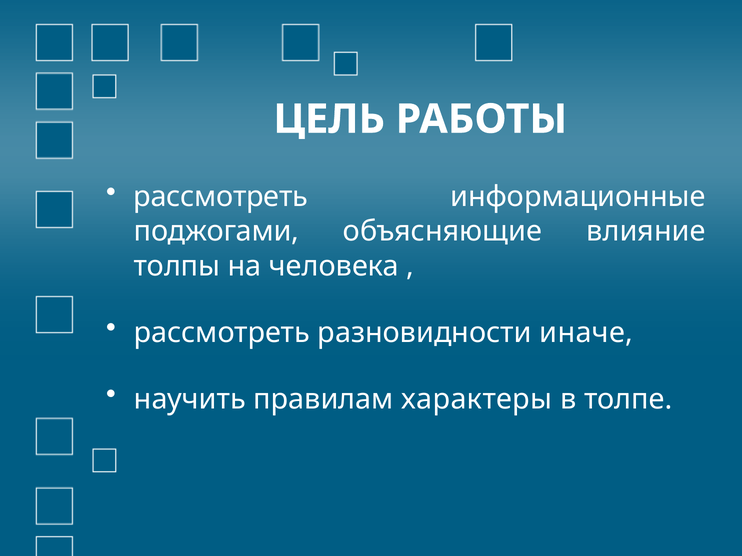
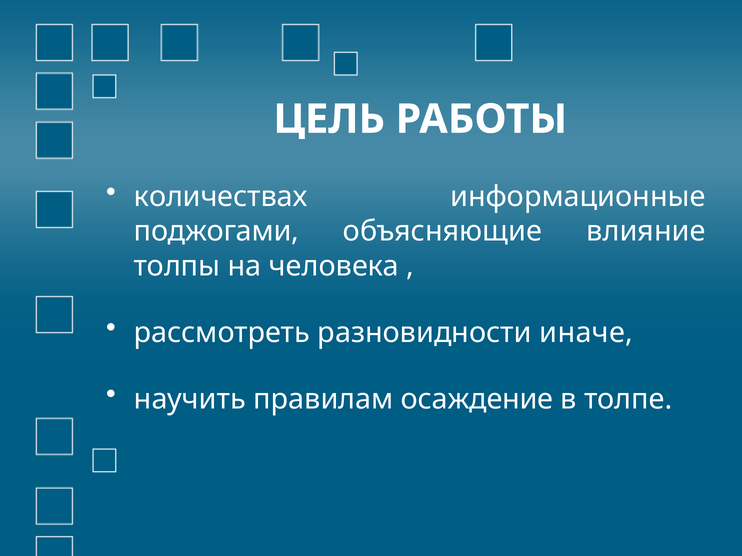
рассмотреть: рассмотреть -> количествах (221, 197)
характеры: характеры -> осаждение (477, 399)
